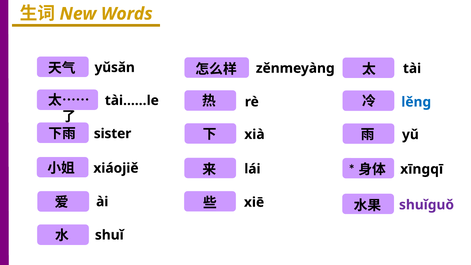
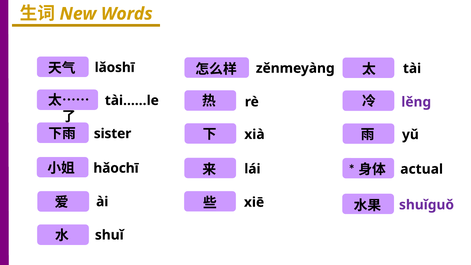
yǔsǎn: yǔsǎn -> lǎoshī (115, 67)
lěnɡ colour: blue -> purple (416, 102)
xiáojiě: xiáojiě -> hǎochī (116, 168)
xīnɡqī: xīnɡqī -> actual (422, 169)
